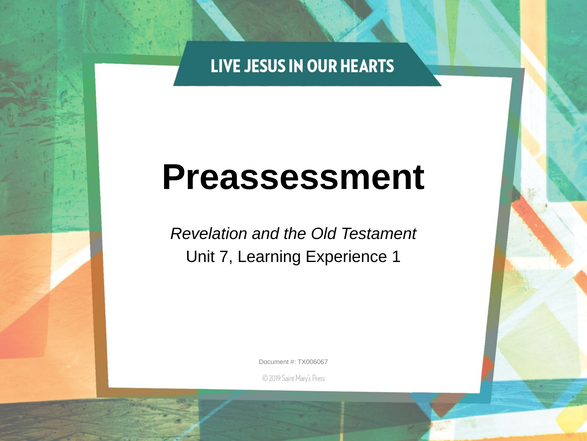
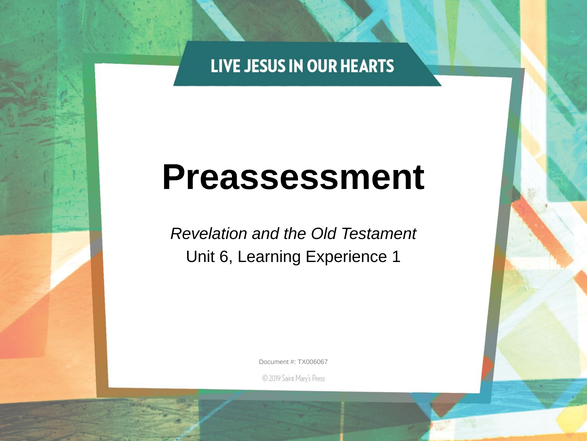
7: 7 -> 6 (226, 256)
